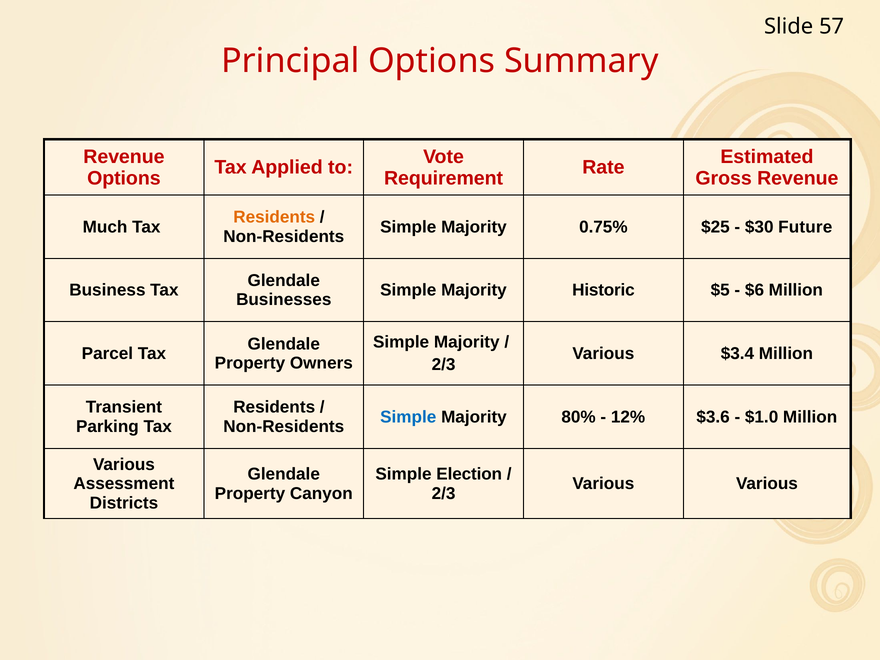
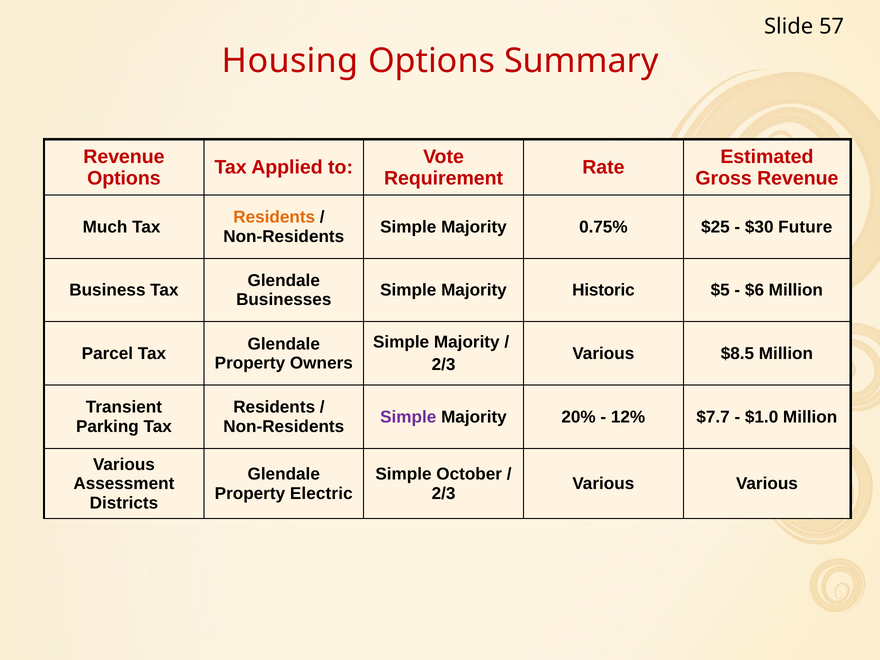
Principal: Principal -> Housing (290, 61)
$3.4: $3.4 -> $8.5 (737, 353)
Simple colour: blue -> purple (408, 417)
80%: 80% -> 20% (579, 417)
$3.6: $3.6 -> $7.7 (713, 417)
Election: Election -> October (469, 474)
Canyon: Canyon -> Electric (321, 493)
